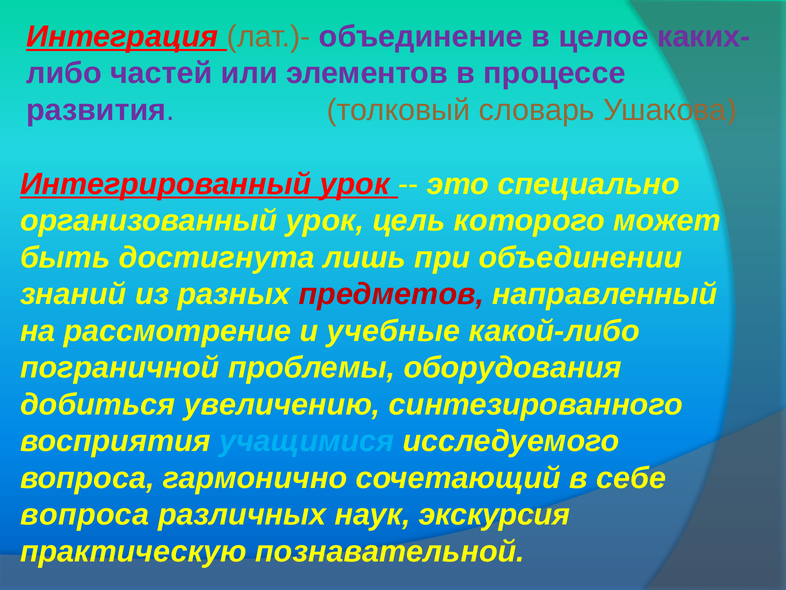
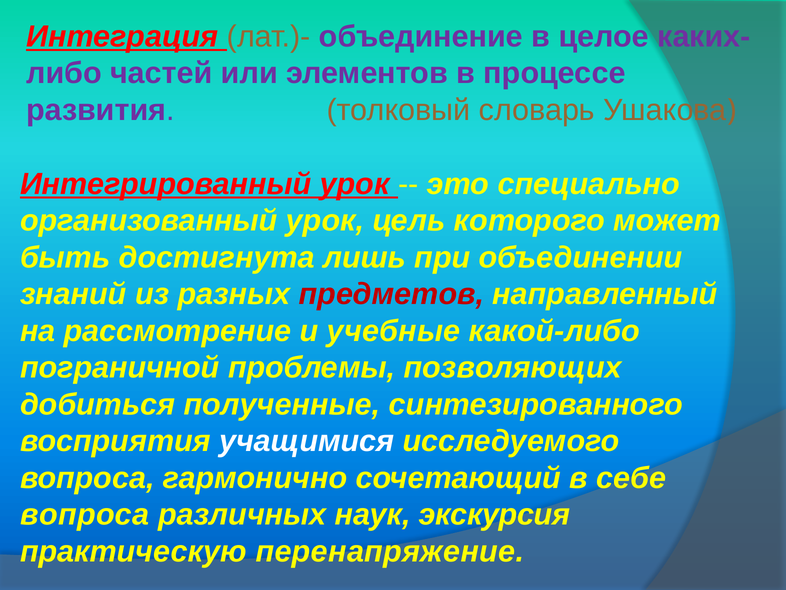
оборудования: оборудования -> позволяющих (513, 367)
увеличению: увеличению -> полученные (282, 404)
учащимися colour: light blue -> white (307, 441)
познавательной: познавательной -> перенапряжение (390, 551)
